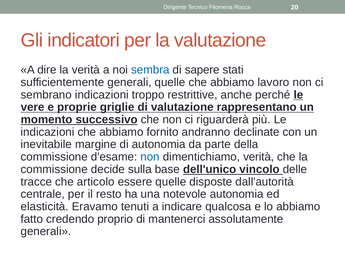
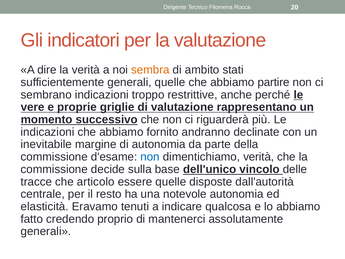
sembra colour: blue -> orange (150, 70)
sapere: sapere -> ambito (202, 70)
lavoro: lavoro -> partire (274, 82)
